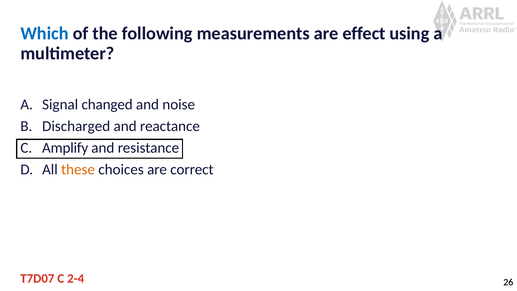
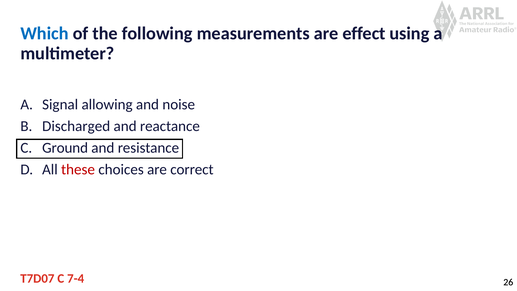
changed: changed -> allowing (107, 104)
Amplify: Amplify -> Ground (65, 148)
these colour: orange -> red (78, 169)
2-4: 2-4 -> 7-4 (76, 278)
